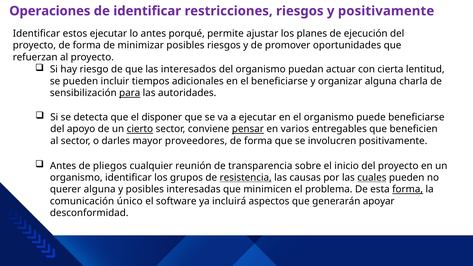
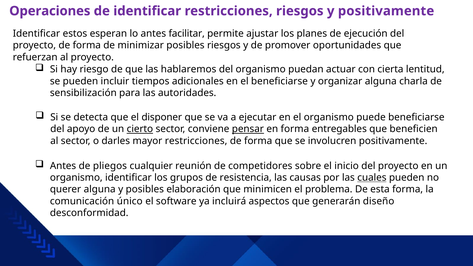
estos ejecutar: ejecutar -> esperan (108, 33)
porqué: porqué -> facilitar (187, 33)
interesados: interesados -> hablaremos (189, 69)
para underline: present -> none (130, 93)
en varios: varios -> forma (295, 129)
mayor proveedores: proveedores -> restricciones (196, 141)
transparencia: transparencia -> competidores (260, 166)
resistencia underline: present -> none (246, 178)
interesadas: interesadas -> elaboración (194, 189)
forma underline: present -> none (408, 189)
apoyar: apoyar -> diseño (379, 201)
